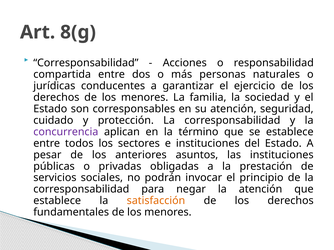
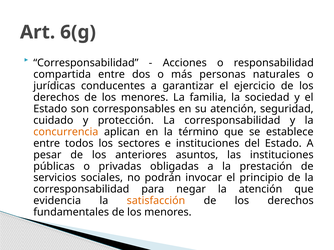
8(g: 8(g -> 6(g (78, 32)
concurrencia colour: purple -> orange (66, 132)
establece: establece -> evidencia (57, 201)
